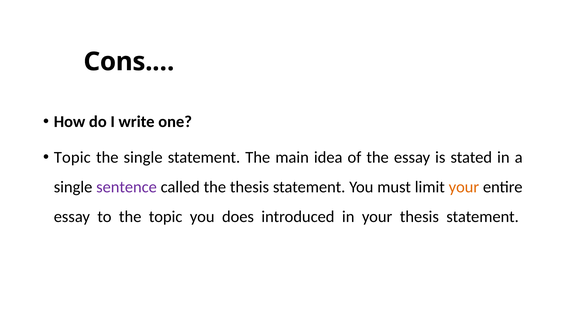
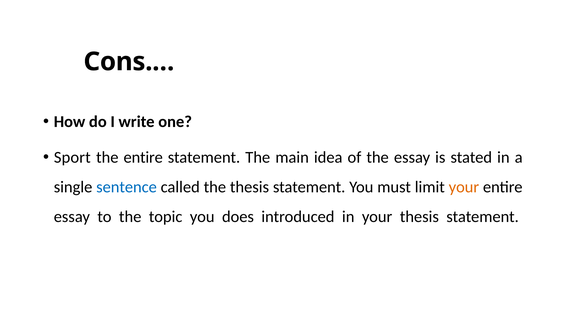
Topic: Topic -> Sport (72, 157)
the single: single -> entire (143, 157)
sentence colour: purple -> blue (127, 187)
